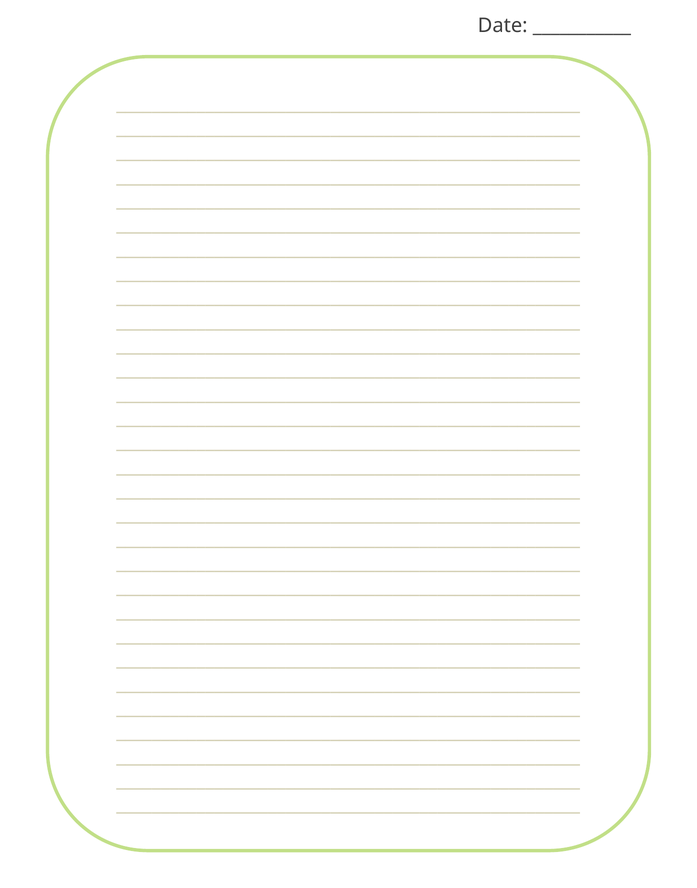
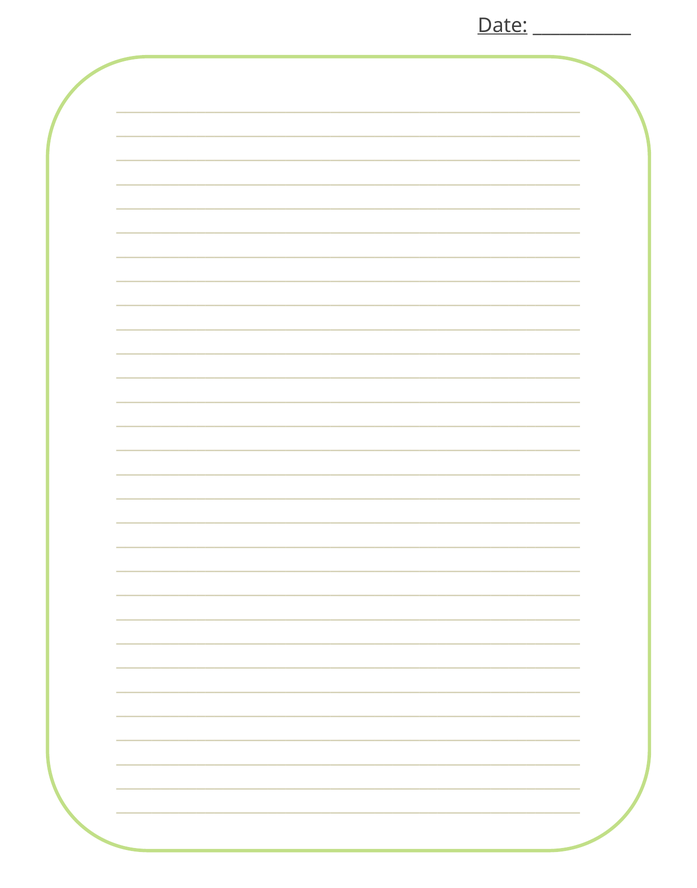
Date underline: none -> present (503, 25)
